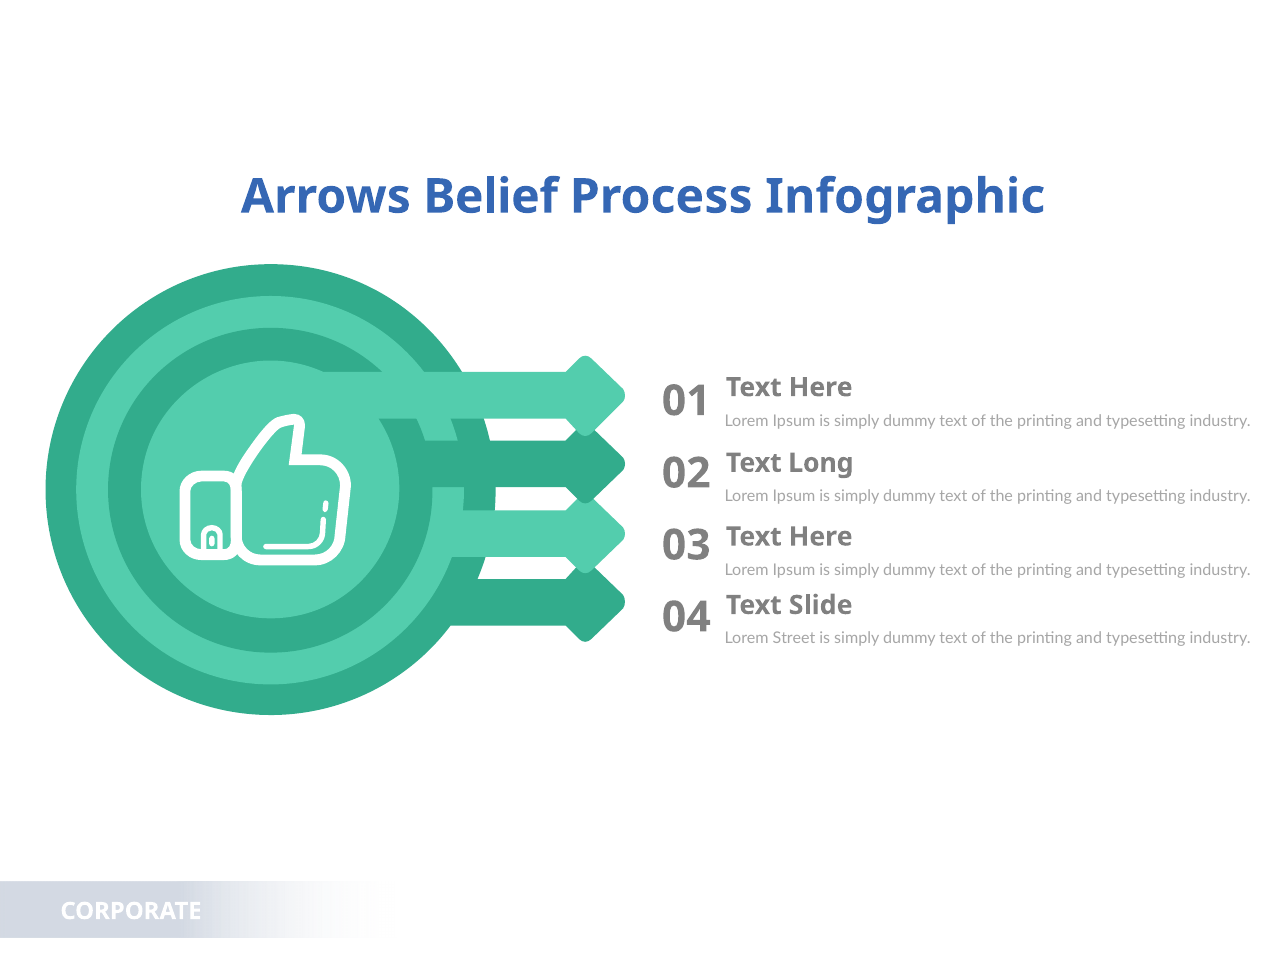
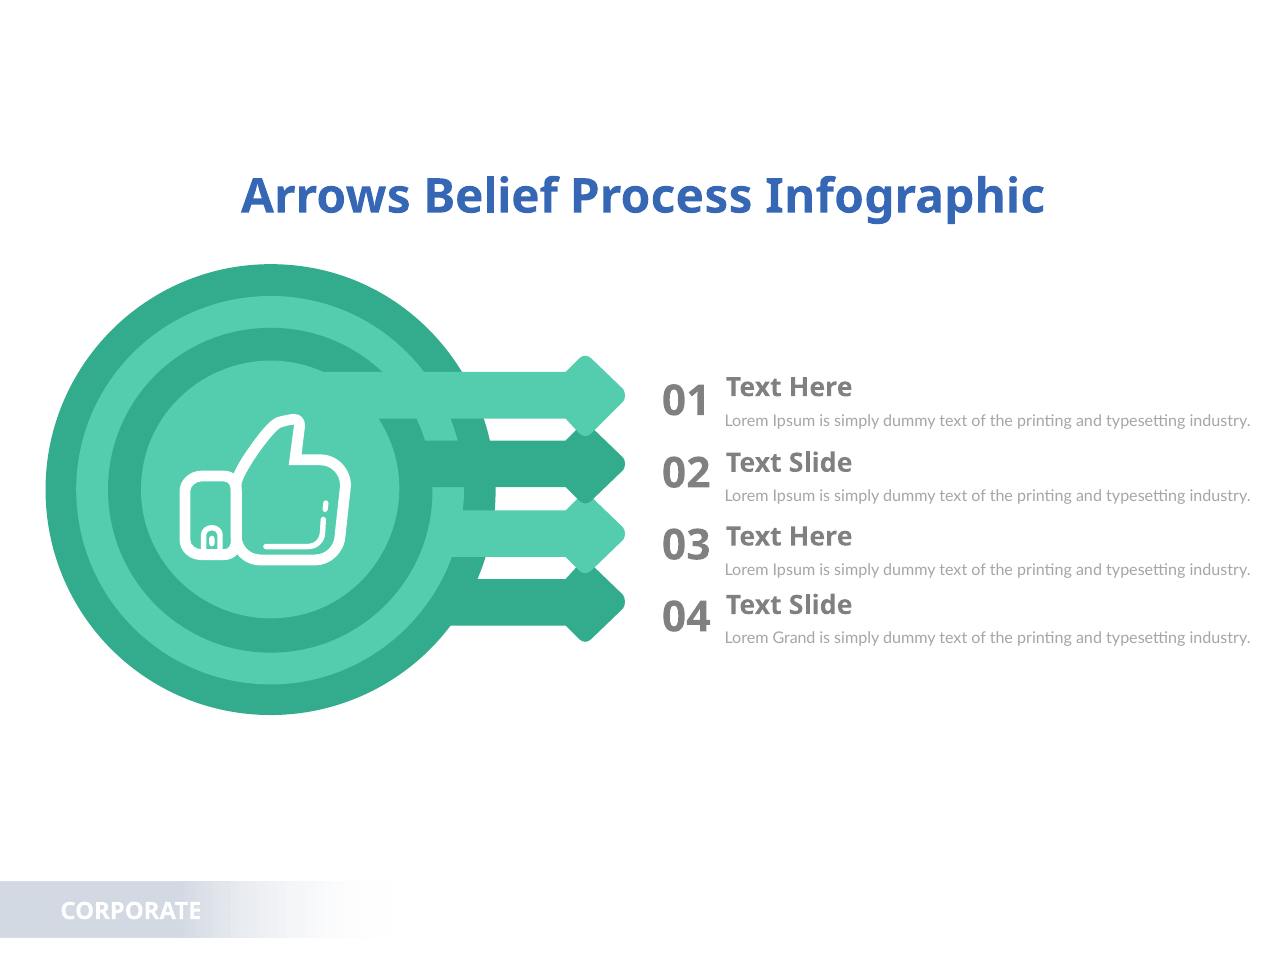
Long: Long -> Slide (821, 463)
Street: Street -> Grand (794, 639)
